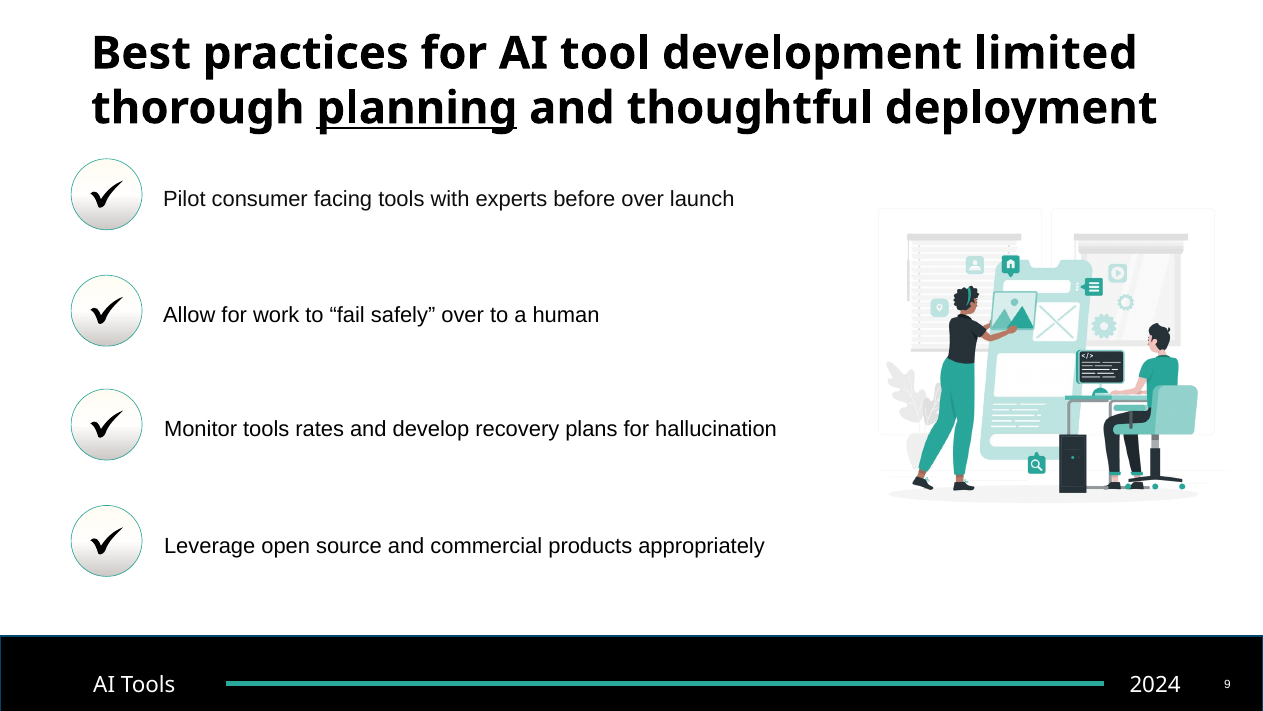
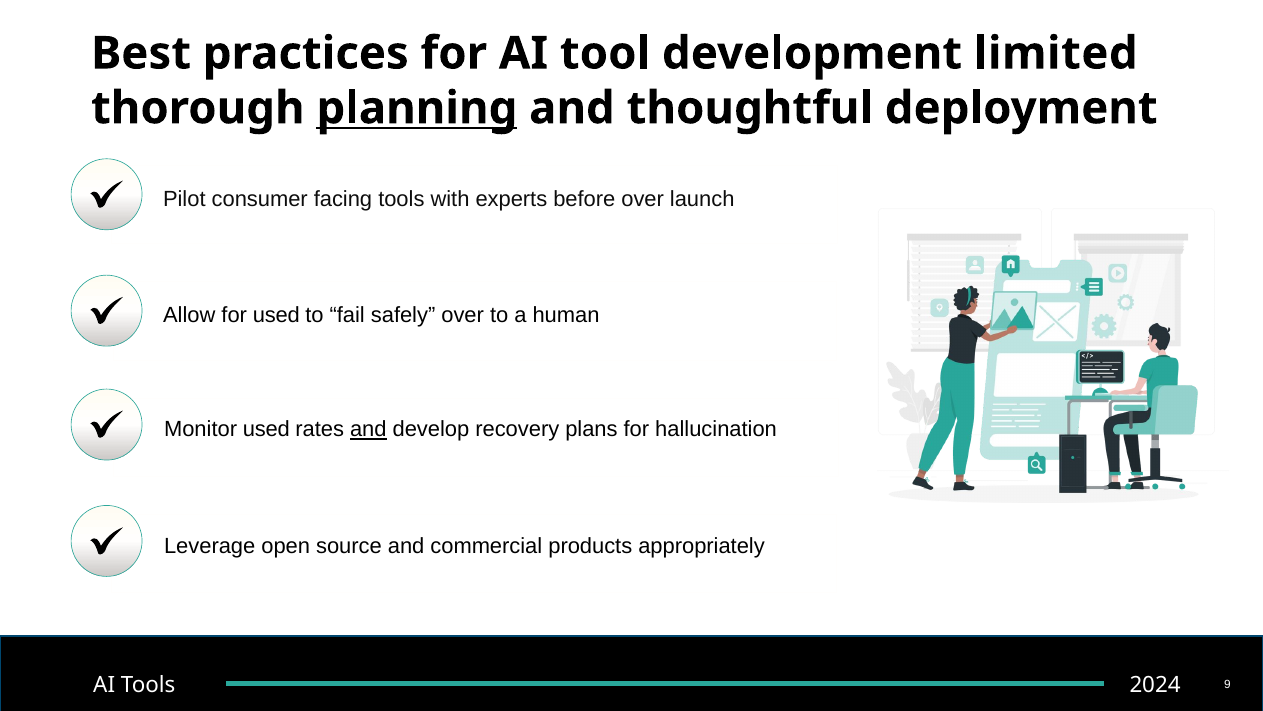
for work: work -> used (276, 315)
Monitor tools: tools -> used (266, 429)
and underline: none -> present (368, 429)
